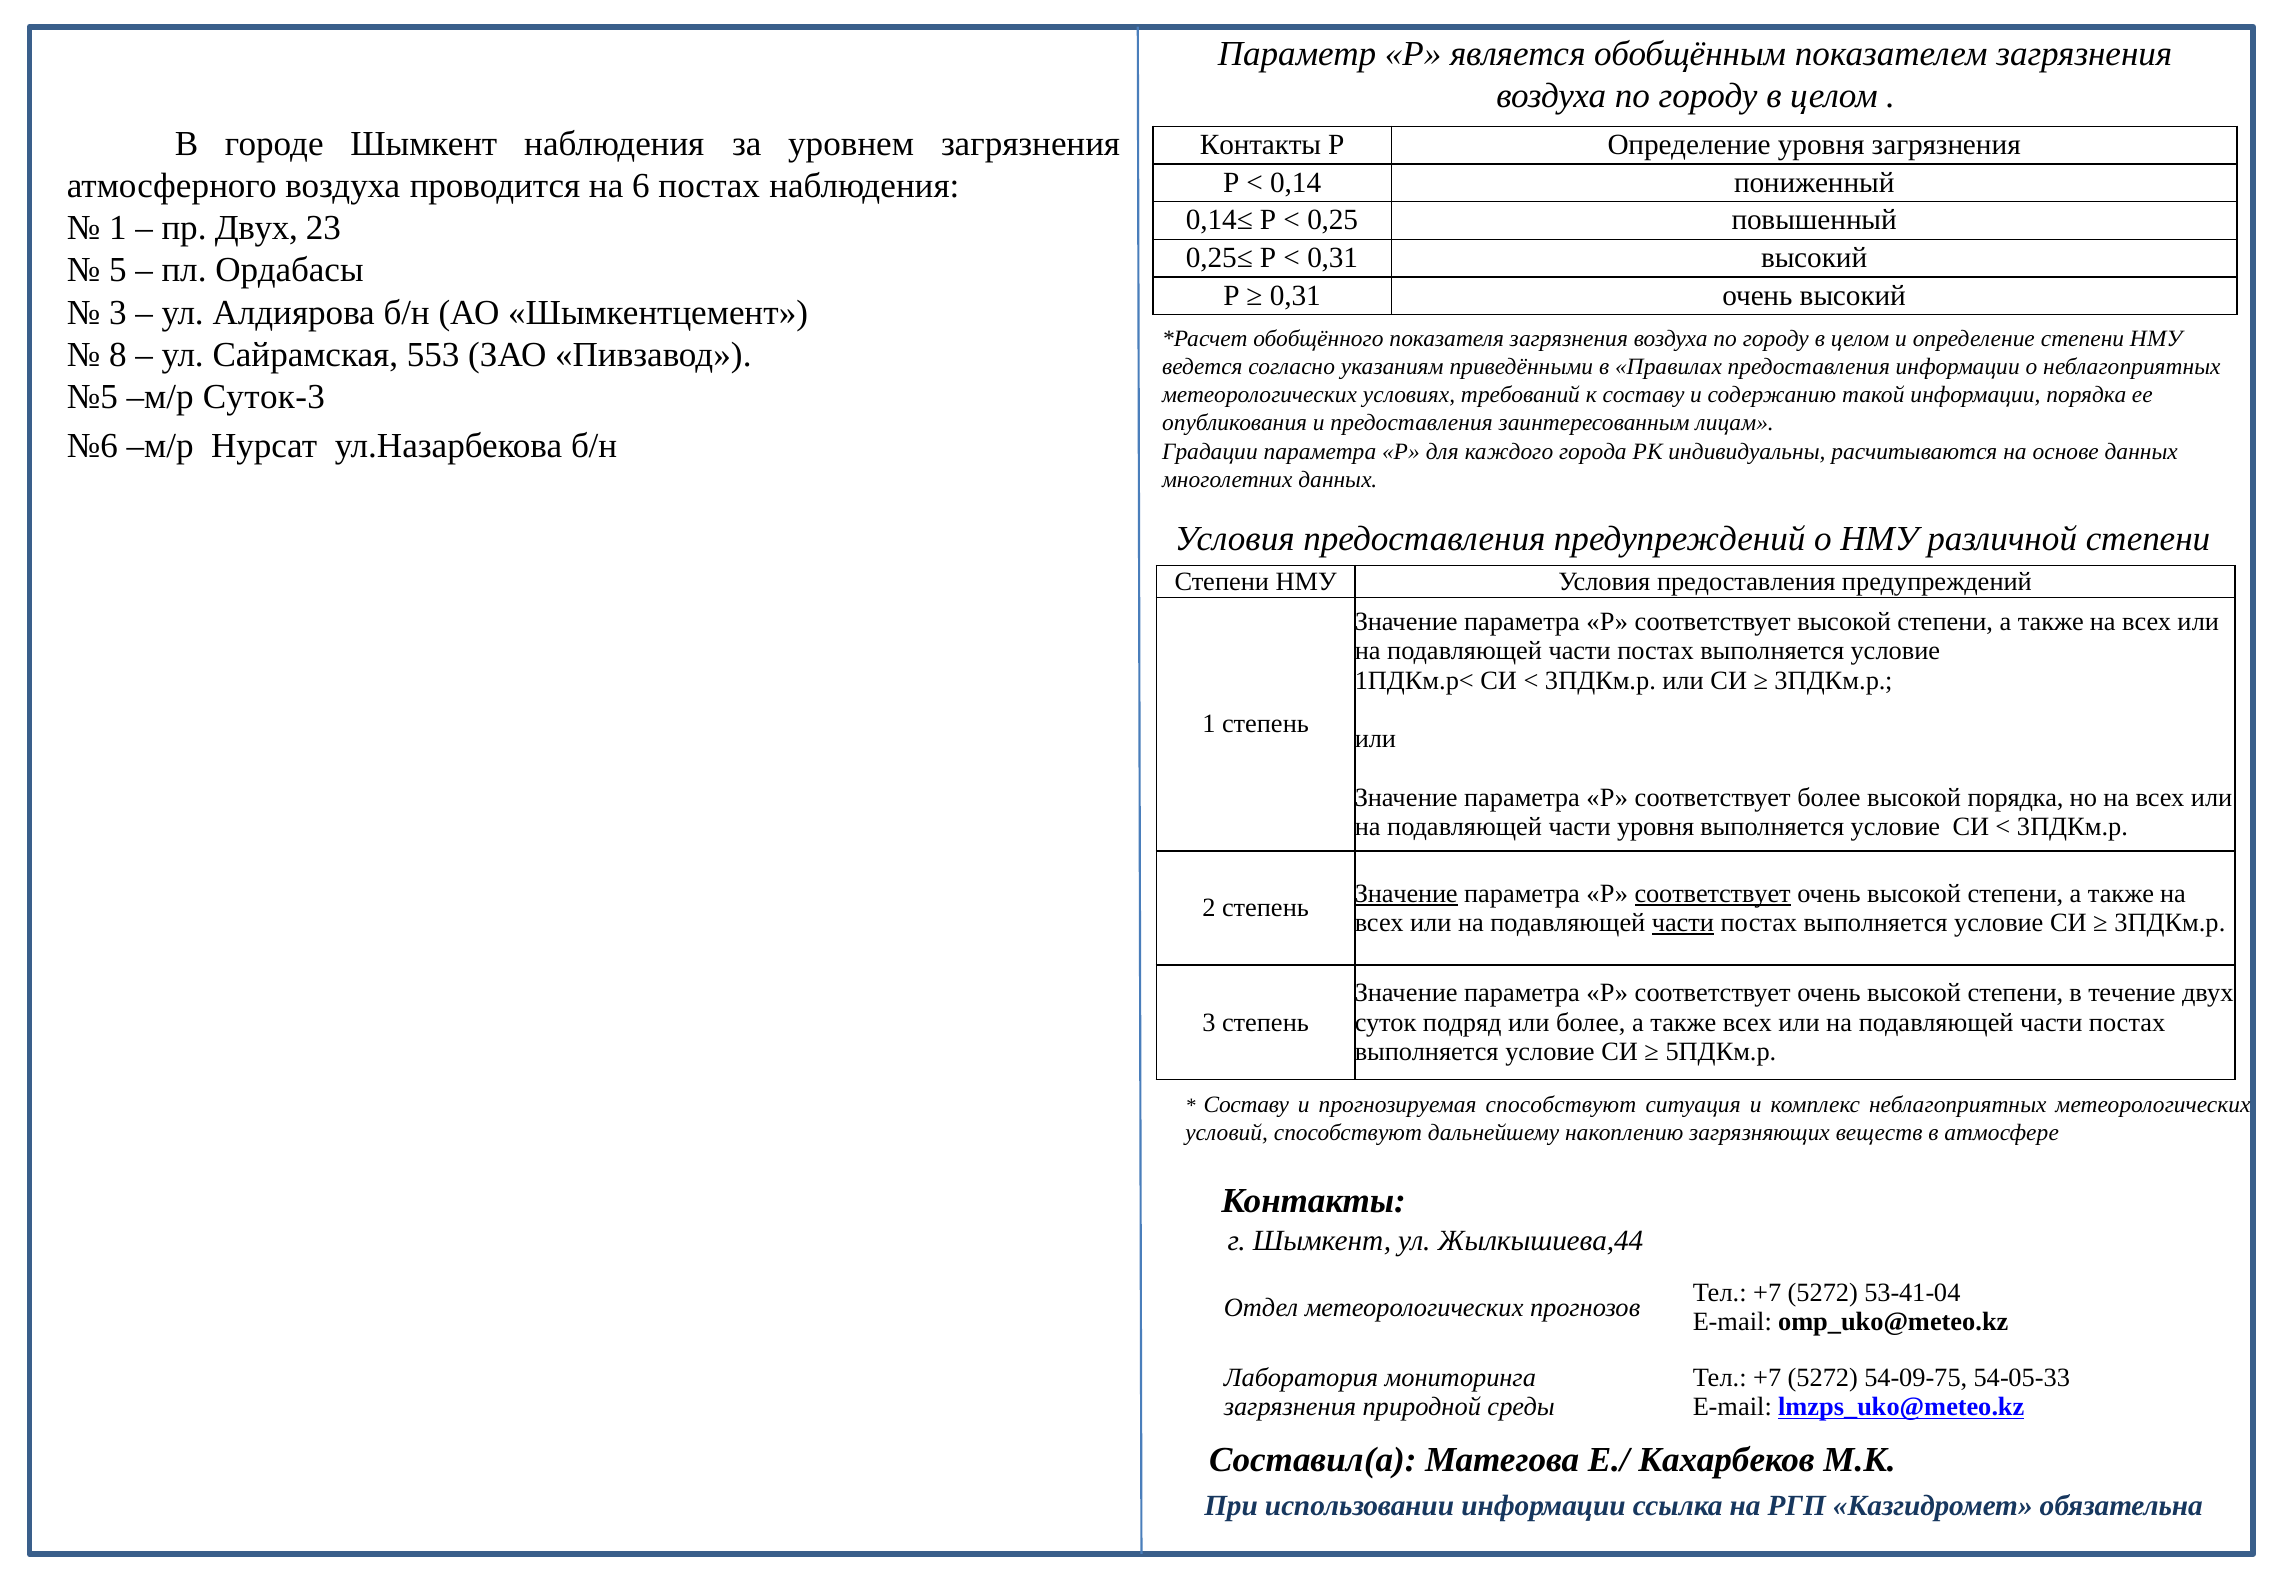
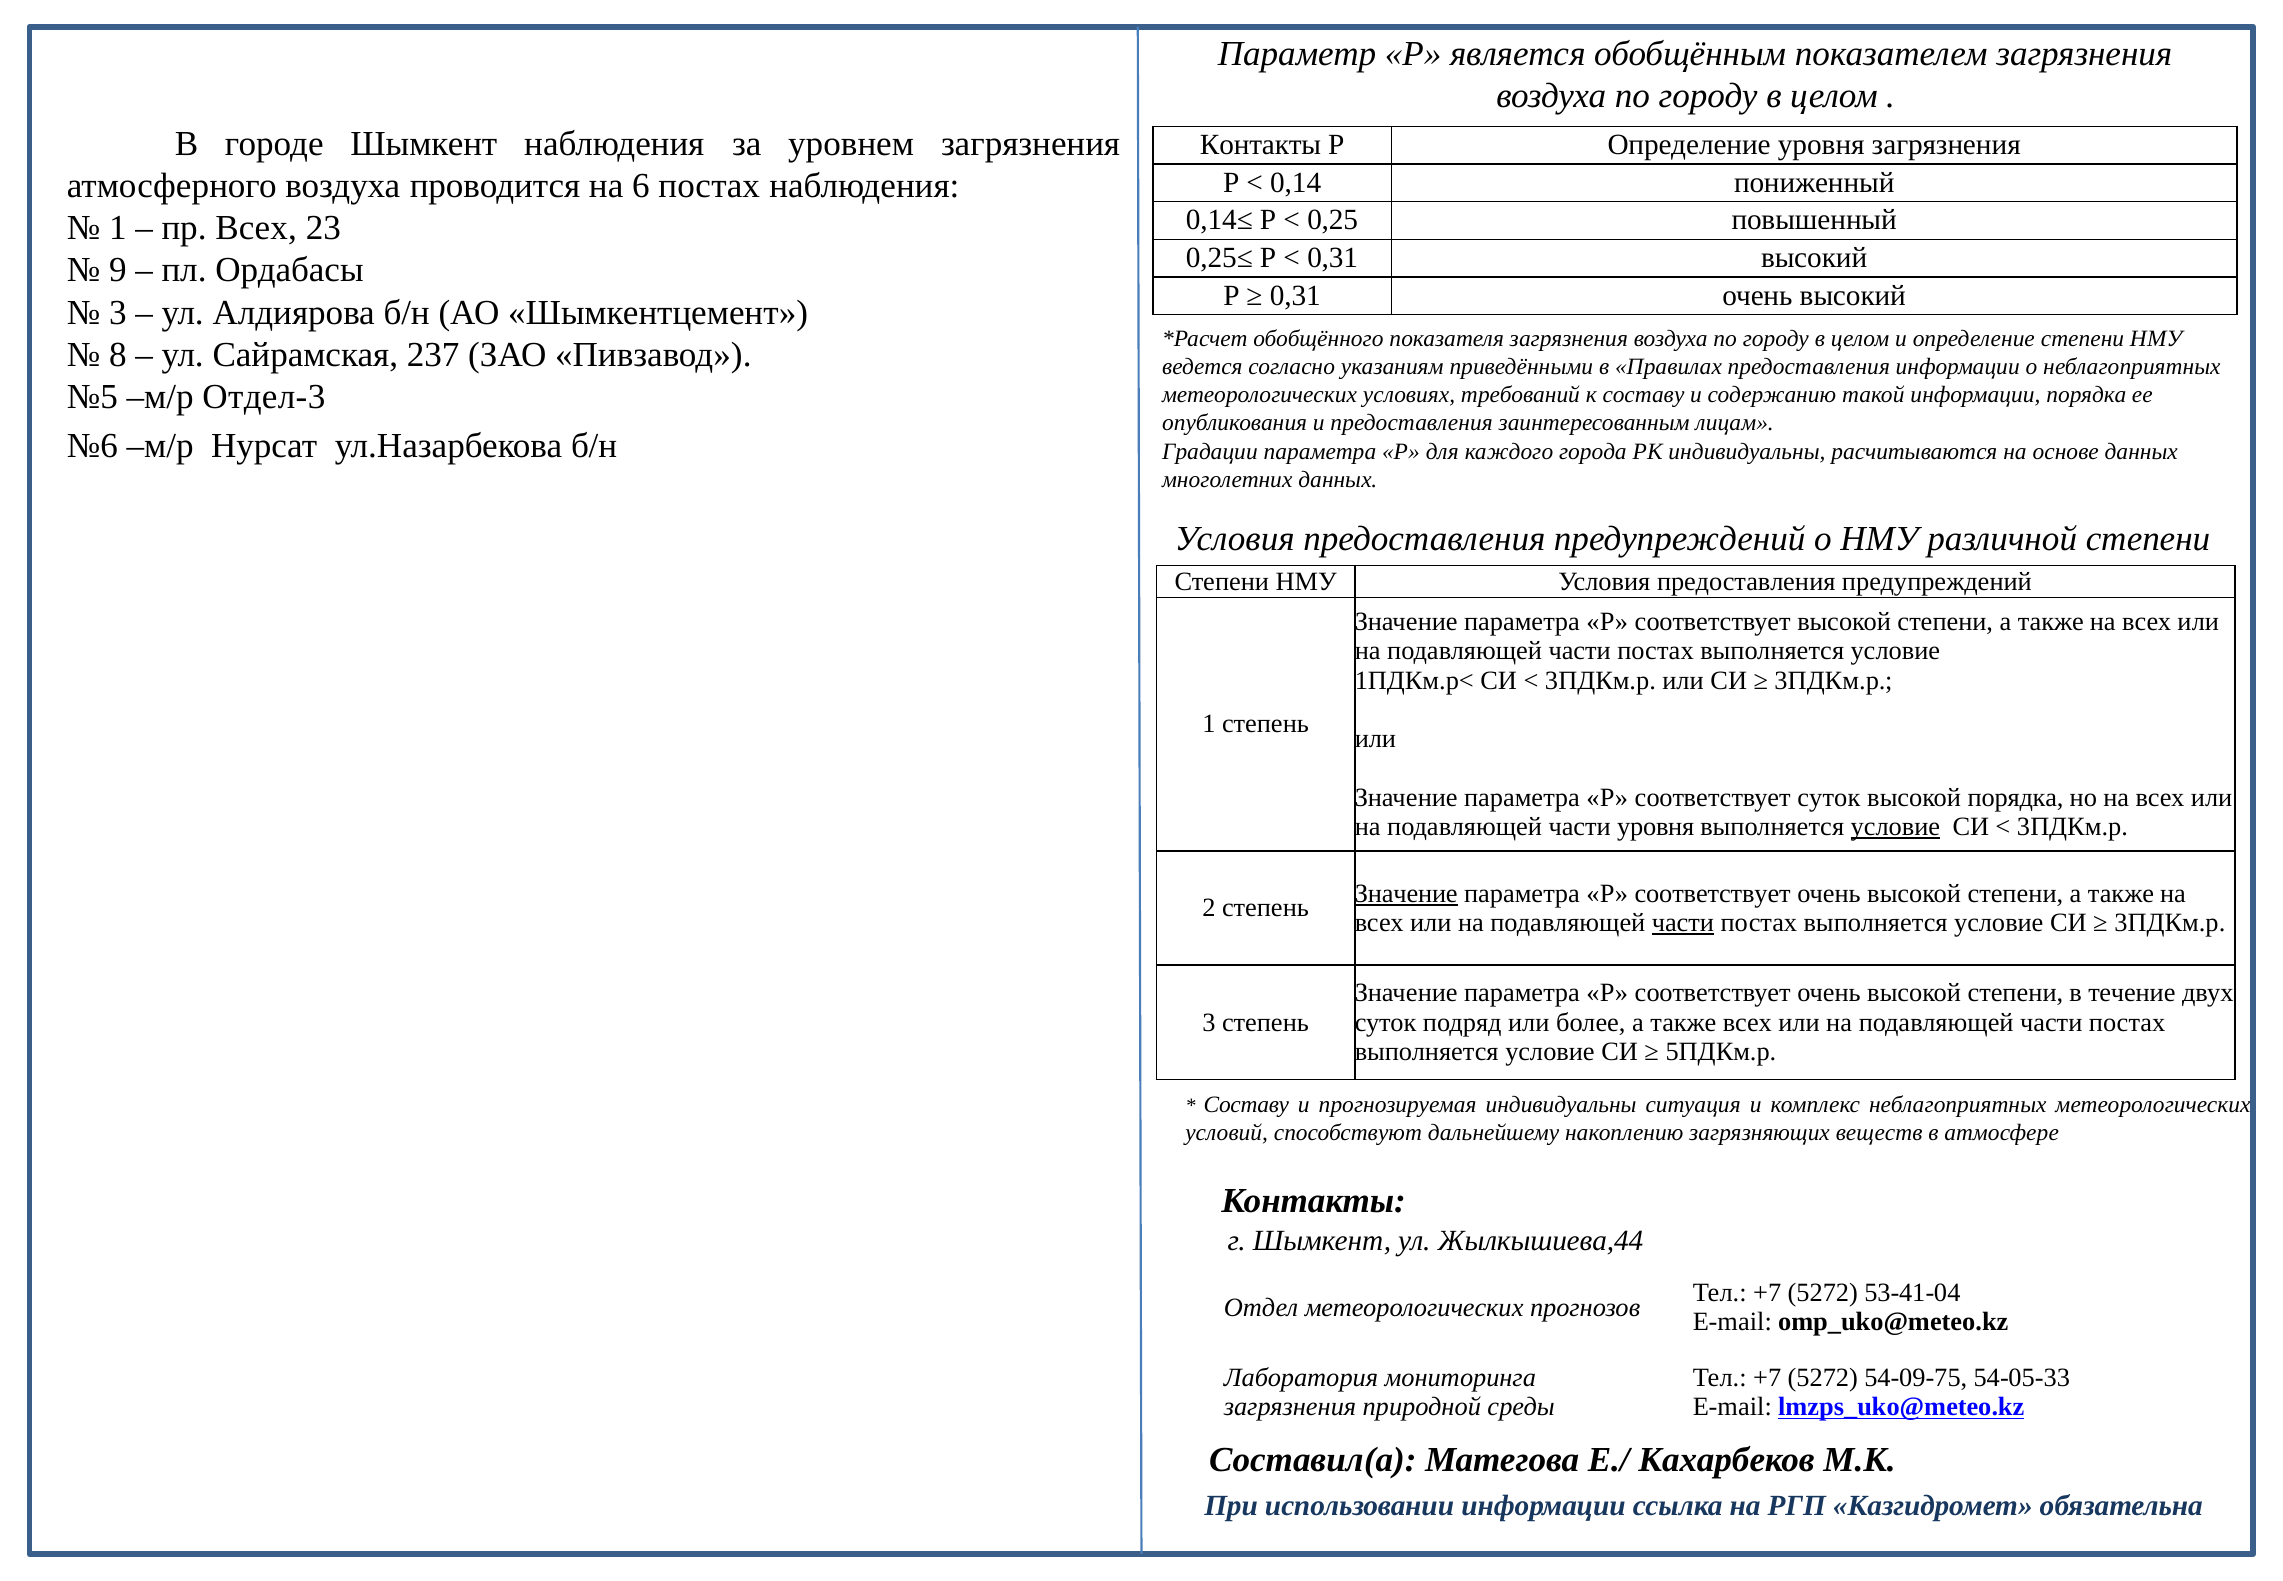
пр Двух: Двух -> Всех (256, 228)
5: 5 -> 9 (118, 270)
553: 553 -> 237 (433, 354)
Суток-3: Суток-3 -> Отдел-3 (264, 397)
соответствует более: более -> суток (1829, 797)
условие underline: none -> present (1895, 826)
соответствует underline: present -> none (1713, 893)
прогнозируемая способствуют: способствуют -> индивидуальны (1561, 1104)
